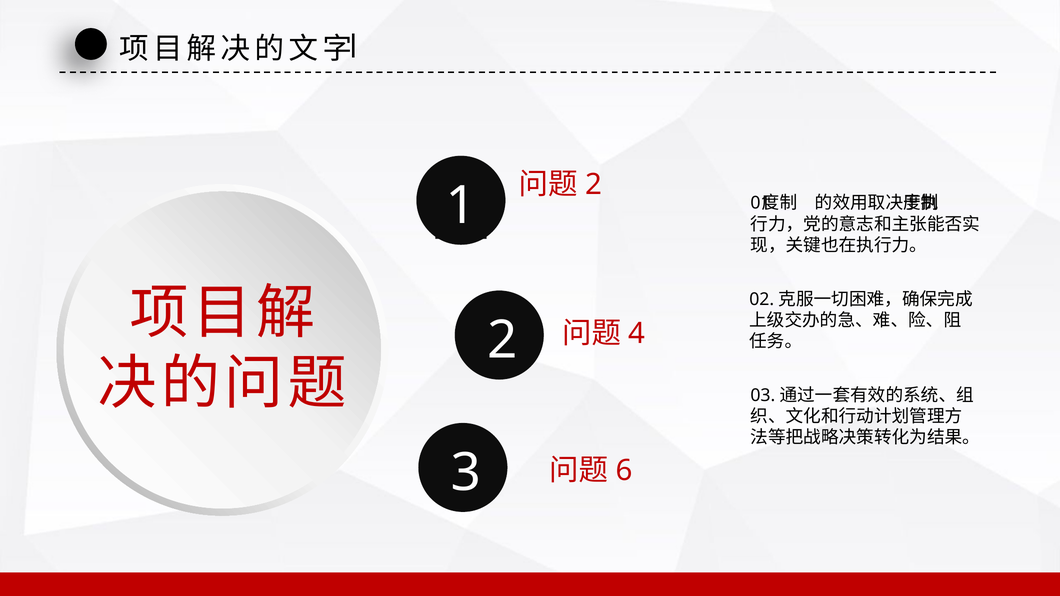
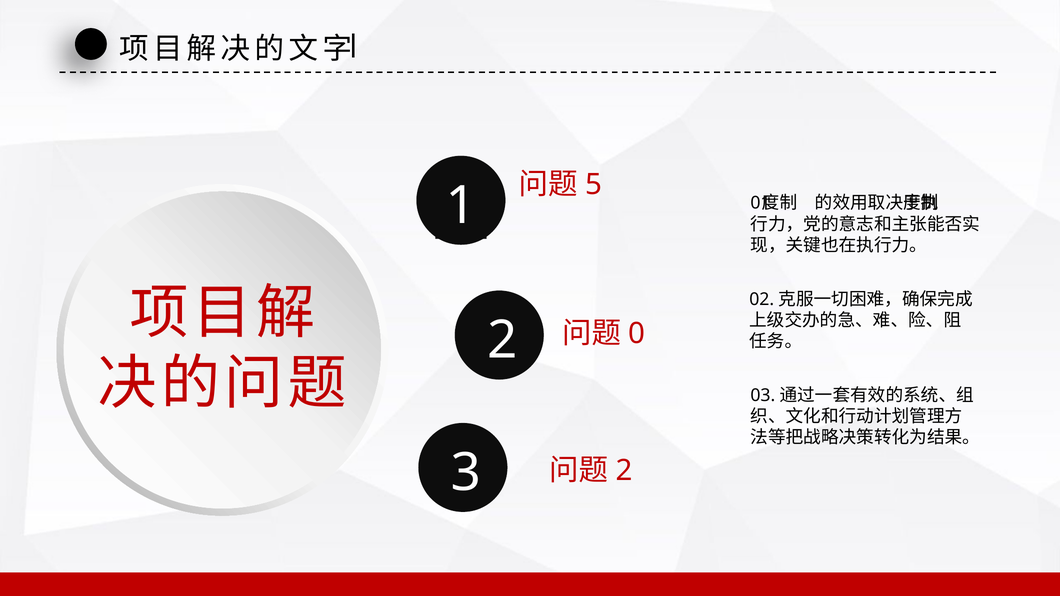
2: 2 -> 5 (593, 185)
4: 4 -> 0 (637, 333)
6: 6 -> 2 (624, 471)
